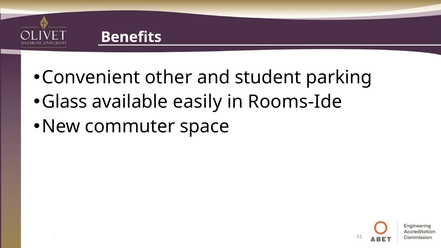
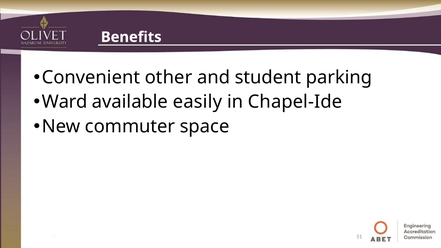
Glass: Glass -> Ward (65, 102)
Rooms-Ide: Rooms-Ide -> Chapel-Ide (295, 102)
